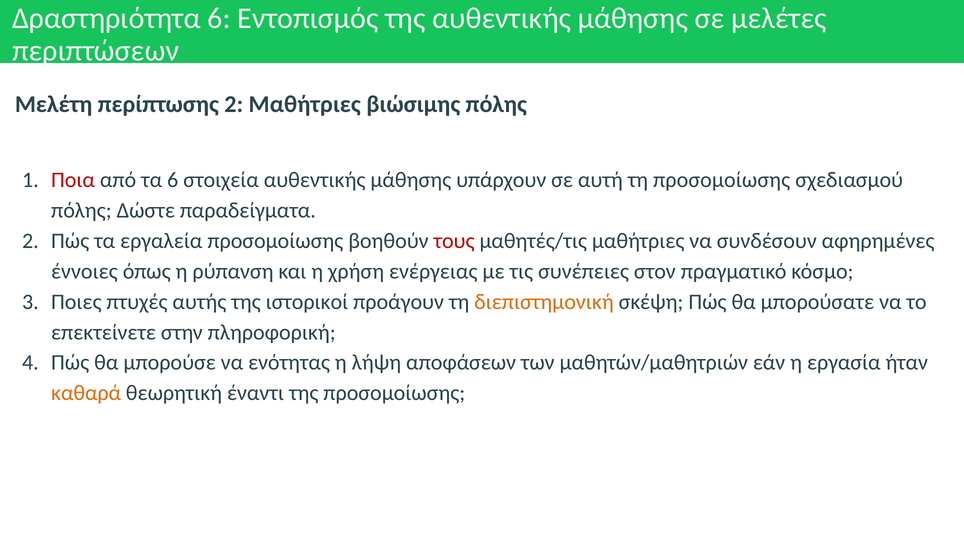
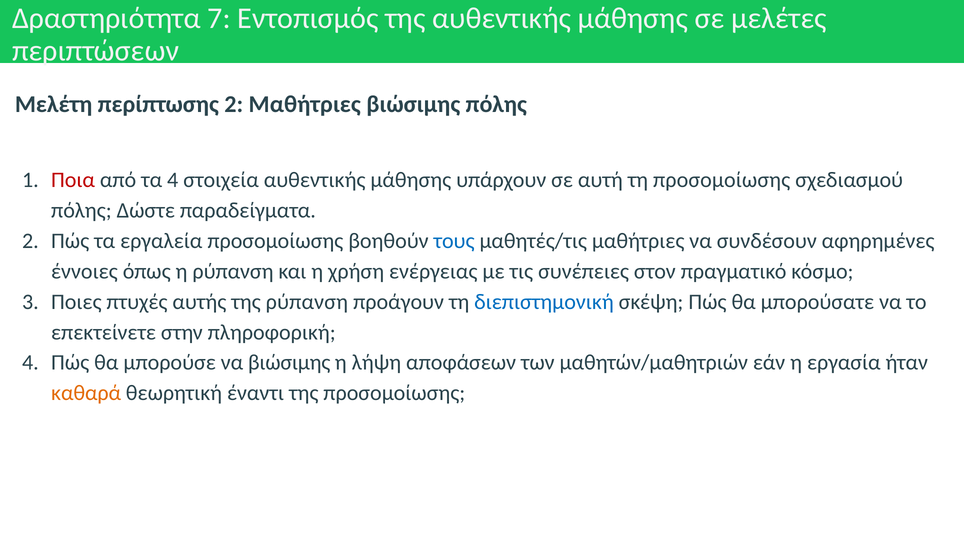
Δραστηριότητα 6: 6 -> 7 (219, 18)
τα 6: 6 -> 4 (173, 180)
τους colour: red -> blue (454, 241)
της ιστορικοί: ιστορικοί -> ρύπανση (307, 302)
διεπιστημονική colour: orange -> blue (544, 302)
να ενότητας: ενότητας -> βιώσιμης (289, 363)
